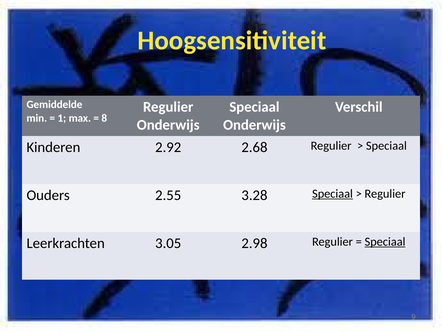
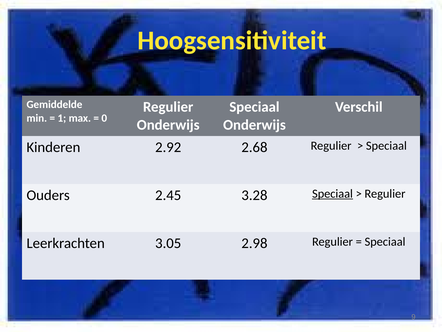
8: 8 -> 0 (104, 118)
2.55: 2.55 -> 2.45 (168, 195)
Speciaal underline: present -> none (385, 241)
